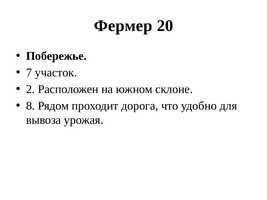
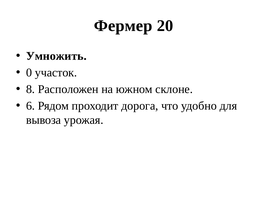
Побережье: Побережье -> Умножить (56, 56)
7: 7 -> 0 (29, 73)
2: 2 -> 8 (30, 89)
8: 8 -> 6 (30, 106)
